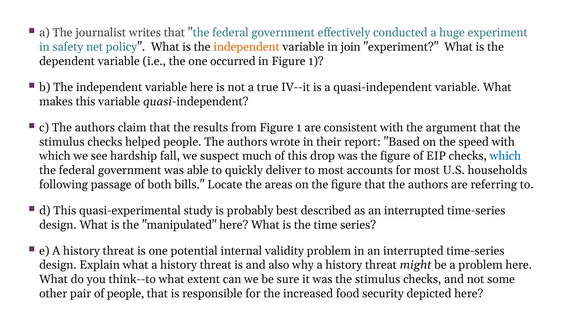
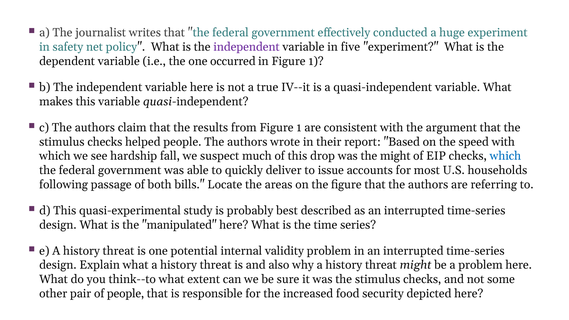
independent colour: orange -> purple (247, 47)
join: join -> five (350, 47)
was the figure: figure -> might (395, 156)
to most: most -> issue (331, 170)
